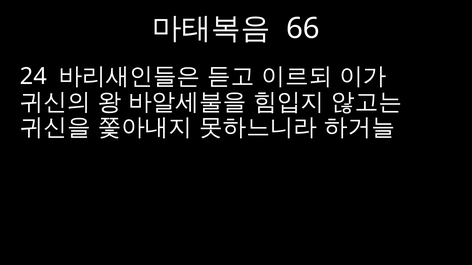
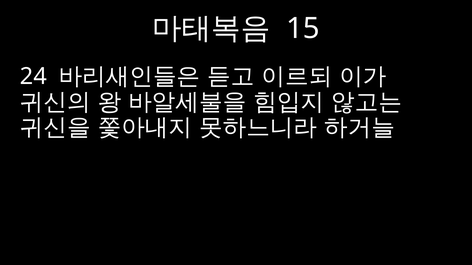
66: 66 -> 15 (303, 28)
